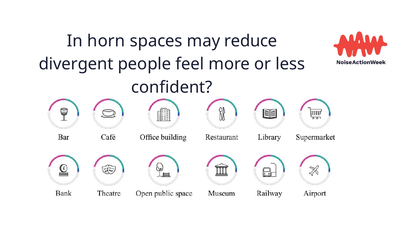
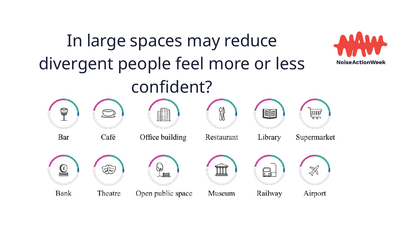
horn: horn -> large (106, 41)
